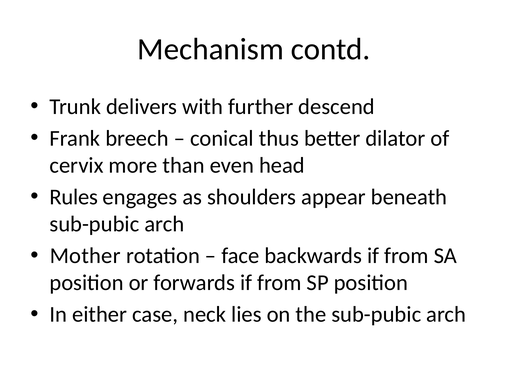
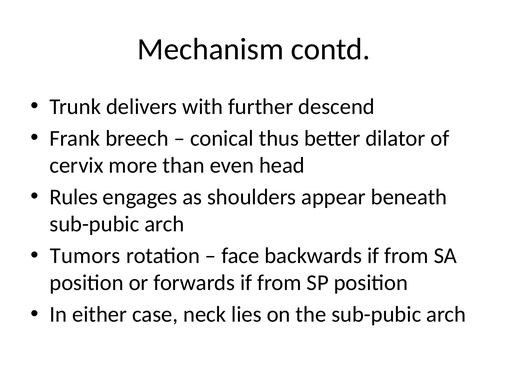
Mother: Mother -> Tumors (85, 256)
